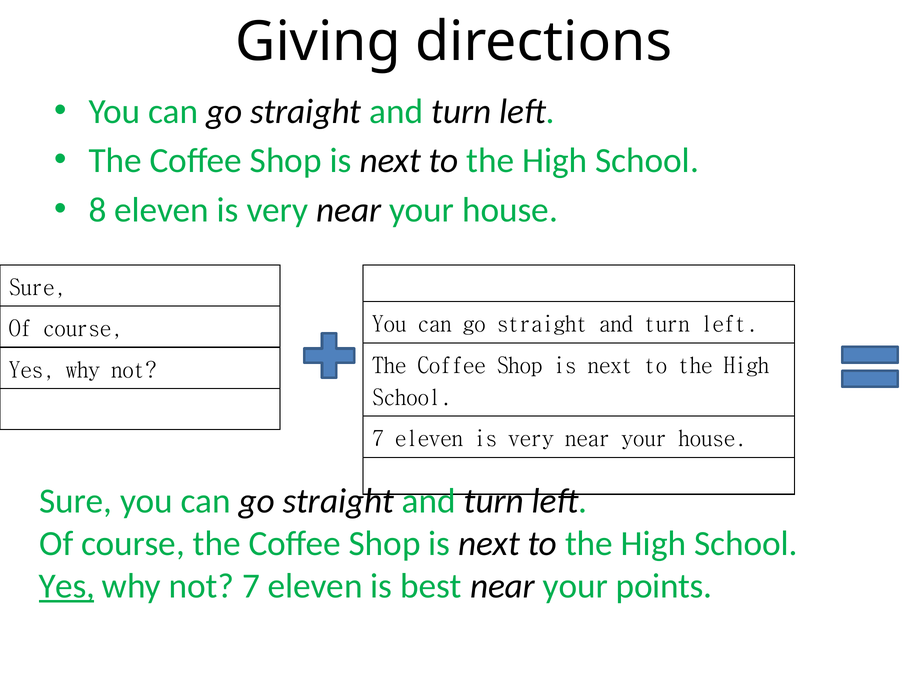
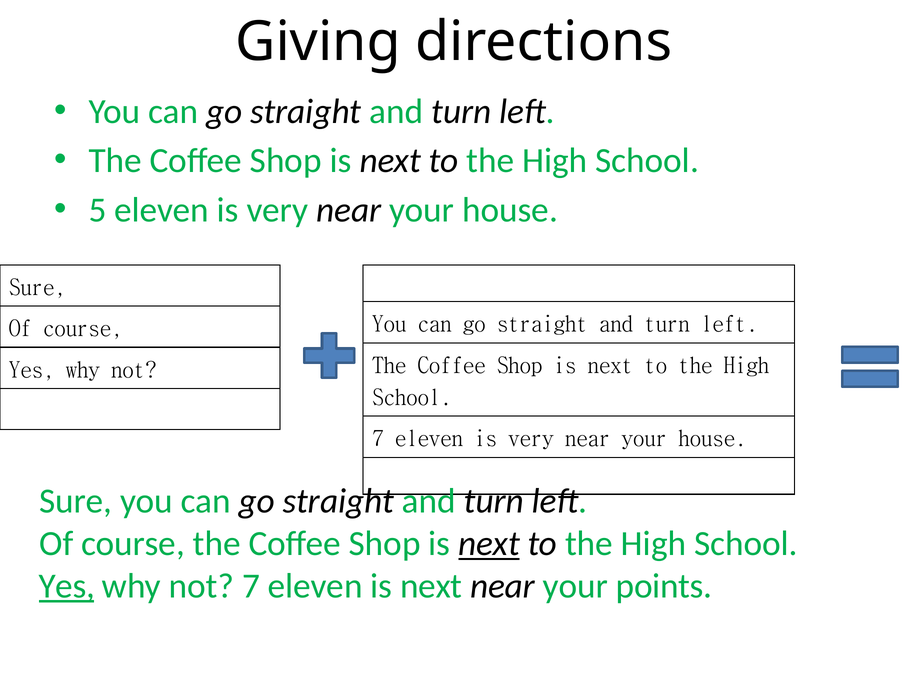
8: 8 -> 5 (97, 210)
next underline: none -> present (489, 544)
eleven is best: best -> next (431, 586)
